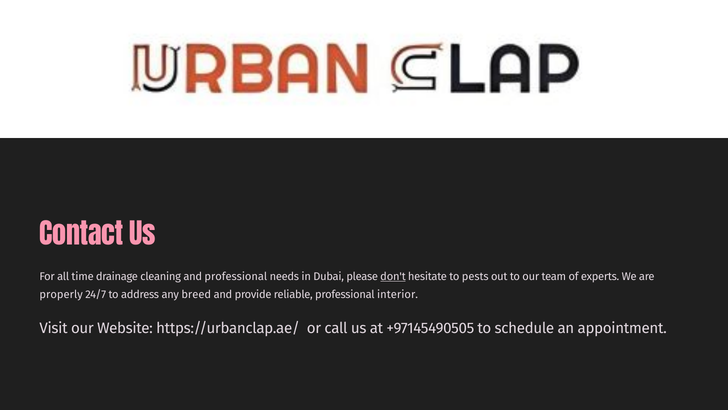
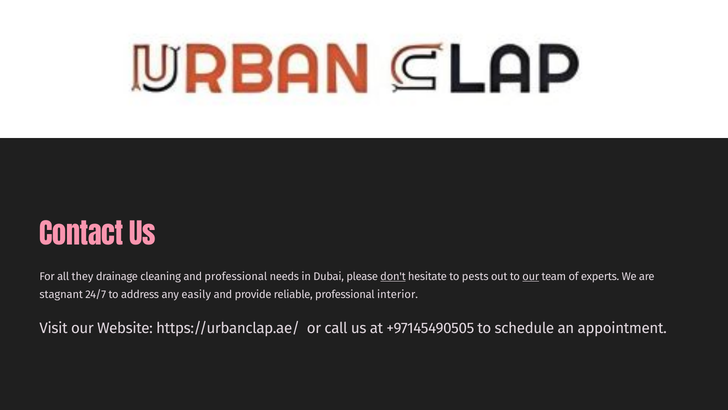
time: time -> they (83, 276)
our underline: none -> present (531, 276)
properly: properly -> stagnant (61, 294)
breed: breed -> easily (196, 294)
